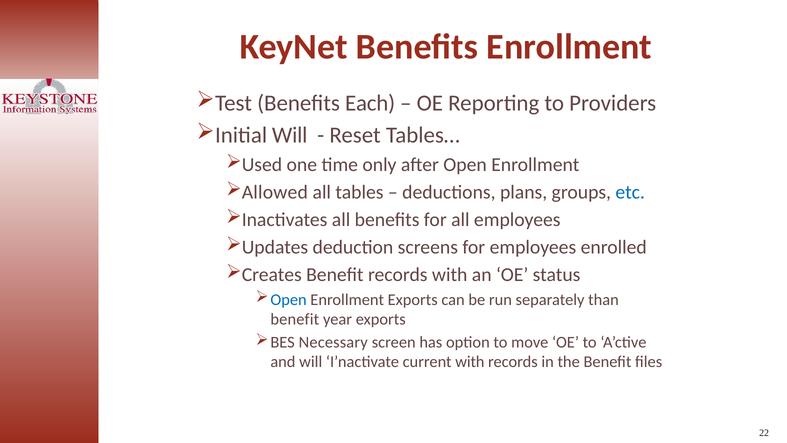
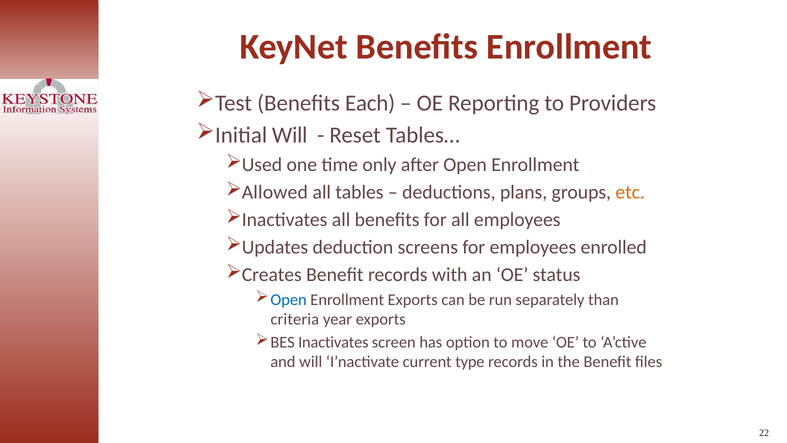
etc colour: blue -> orange (630, 192)
benefit: benefit -> criteria (295, 319)
BES Necessary: Necessary -> Inactivates (333, 342)
current with: with -> type (470, 362)
